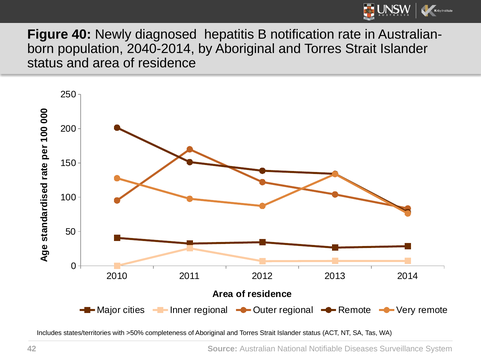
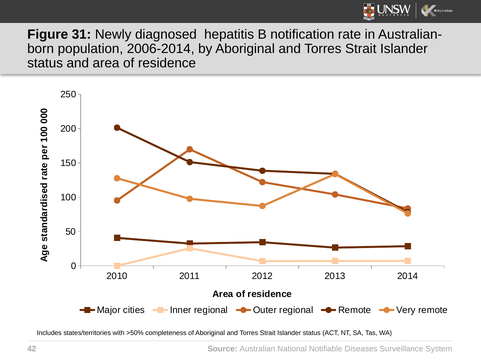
40: 40 -> 31 (81, 34)
2040-2014: 2040-2014 -> 2006-2014 (161, 49)
